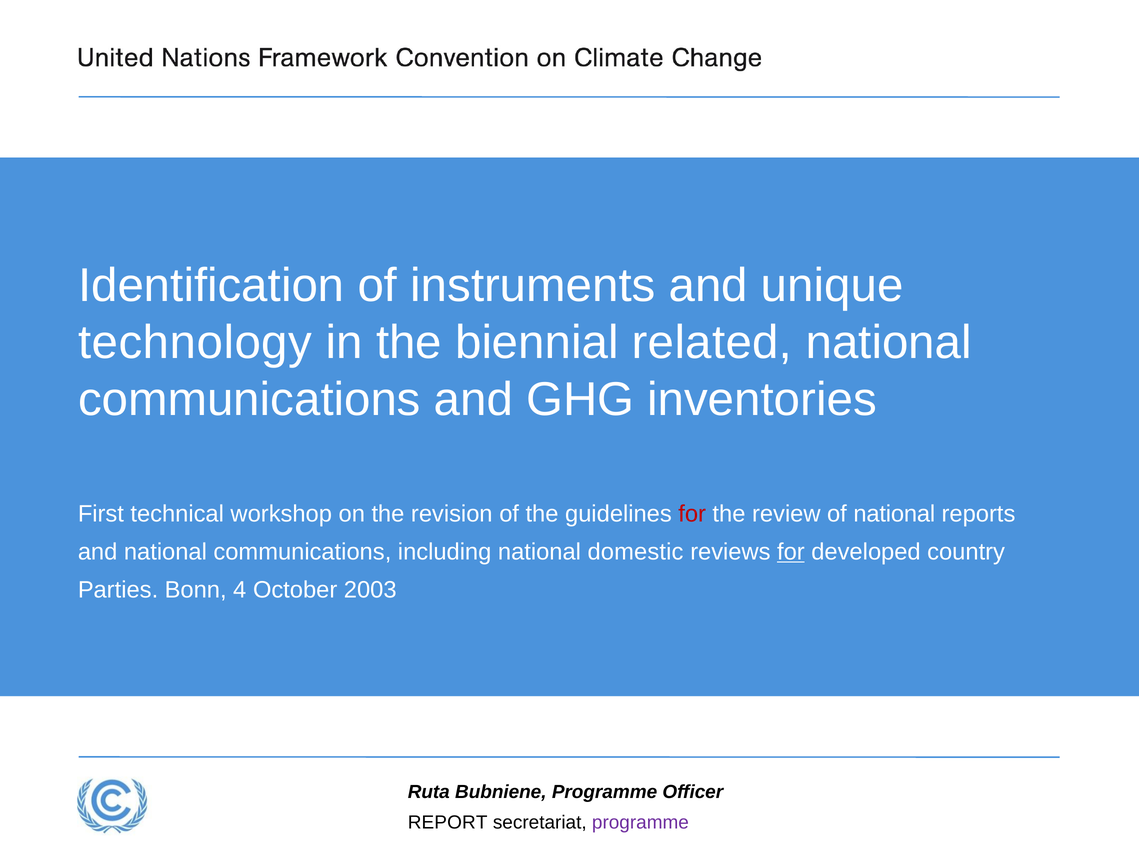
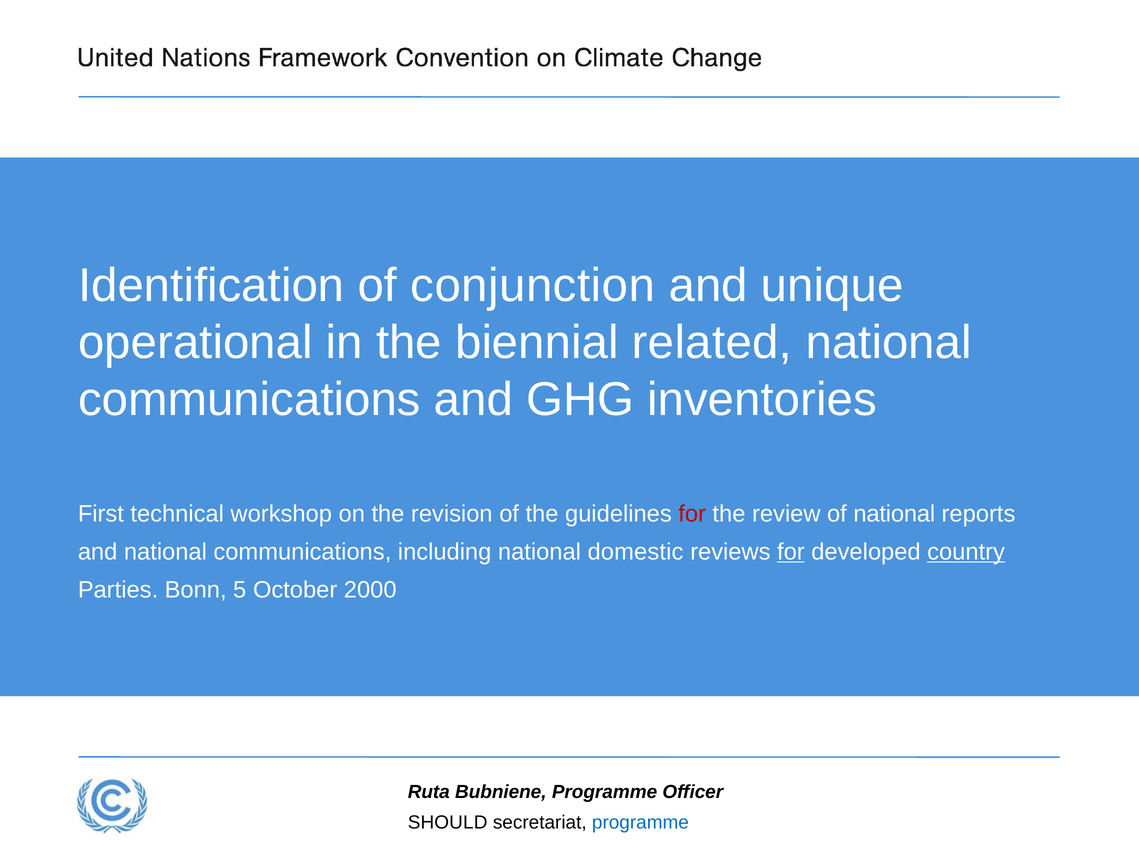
instruments: instruments -> conjunction (533, 286)
technology: technology -> operational (195, 343)
country underline: none -> present (966, 552)
4: 4 -> 5 (240, 590)
2003: 2003 -> 2000 (370, 590)
REPORT: REPORT -> SHOULD (448, 823)
programme colour: purple -> blue (640, 823)
